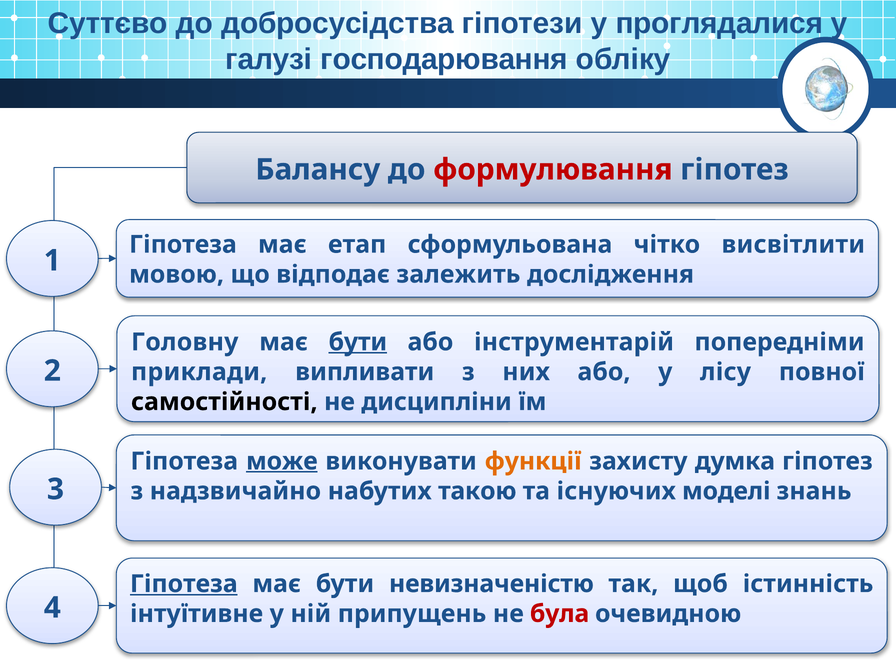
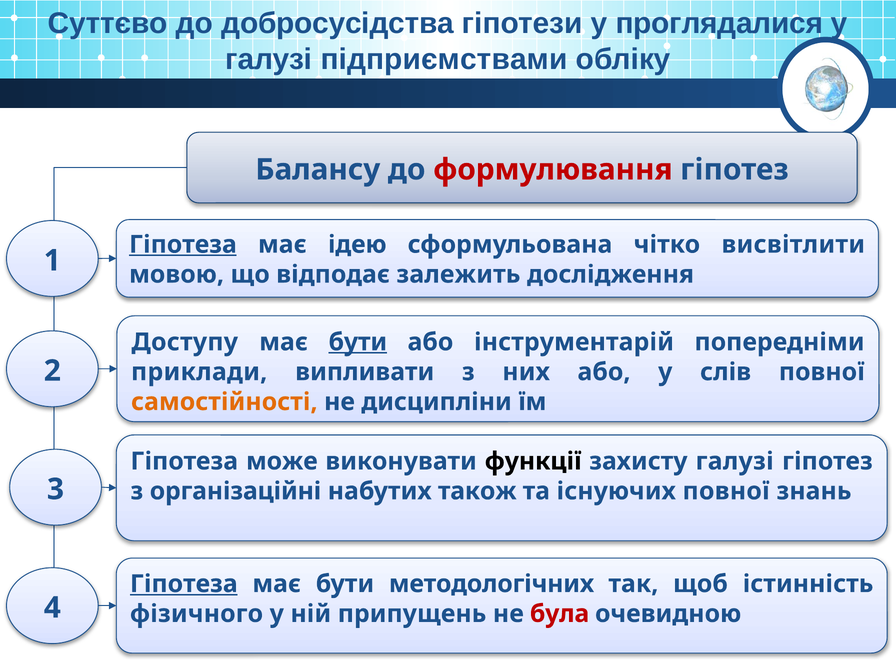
господарювання: господарювання -> підприємствами (444, 59)
Гіпотеза underline: none -> present (183, 245)
етап: етап -> ідею (357, 245)
Головну: Головну -> Доступу (185, 342)
лісу: лісу -> слів (726, 372)
самостійності colour: black -> orange (224, 402)
може underline: present -> none (282, 461)
функції colour: orange -> black (533, 461)
захисту думка: думка -> галузі (735, 461)
надзвичайно: надзвичайно -> організаційні (236, 491)
такою: такою -> також (477, 491)
існуючих моделі: моделі -> повної (726, 491)
невизначеністю: невизначеністю -> методологічних (491, 584)
інтуїтивне: інтуїтивне -> фізичного (196, 614)
